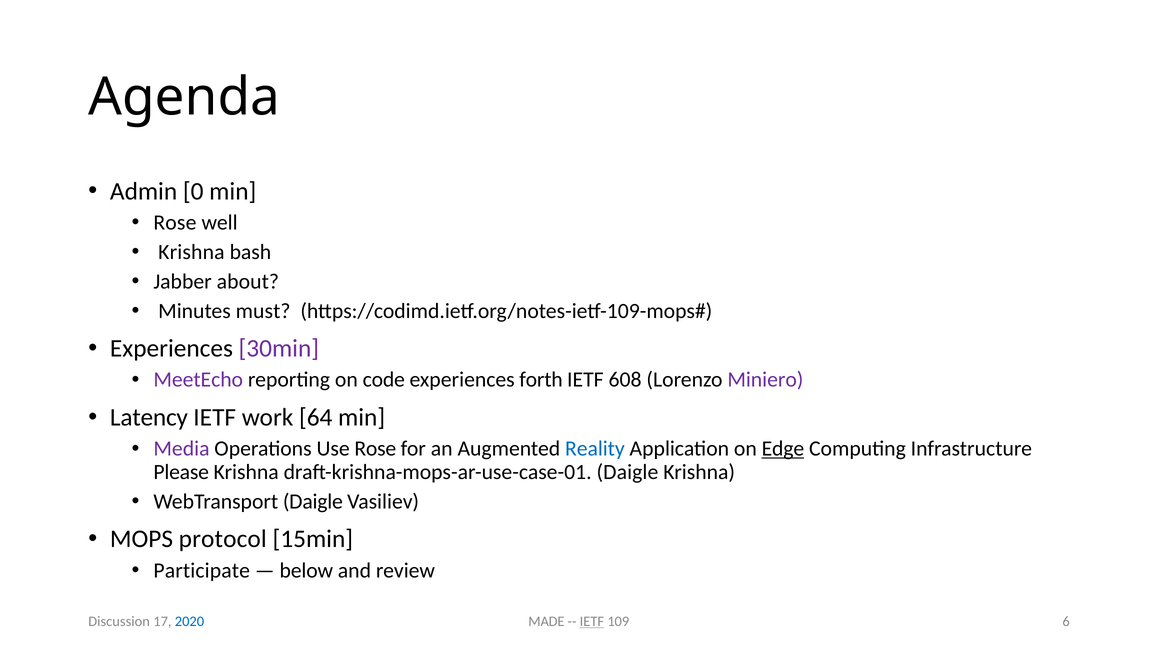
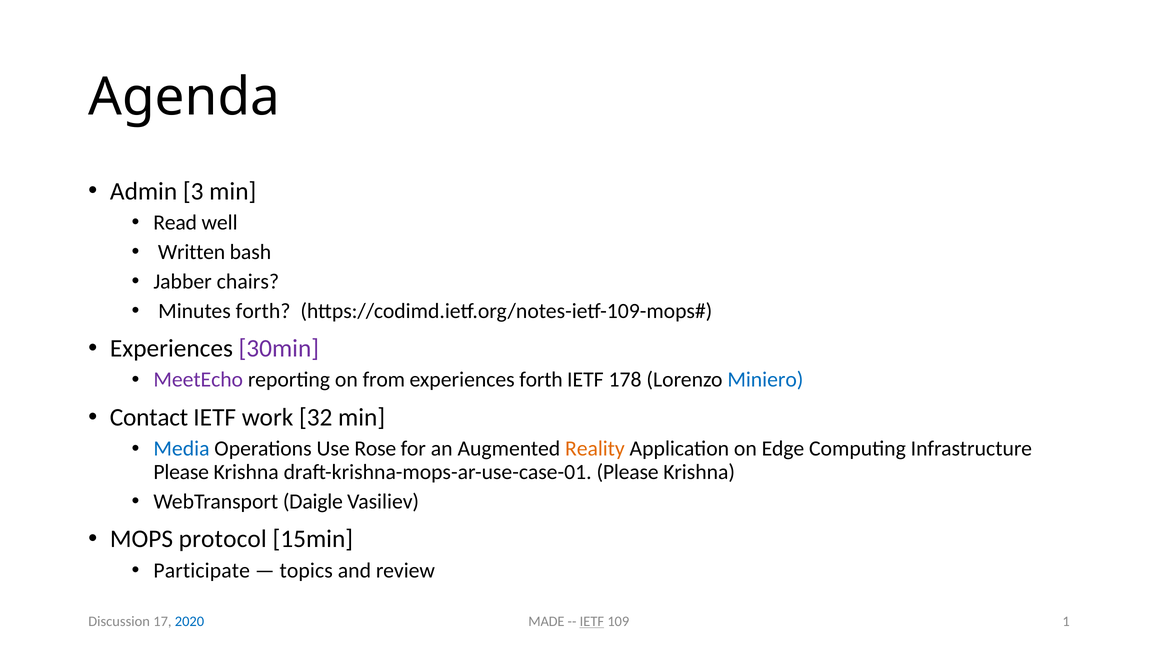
0: 0 -> 3 (193, 191)
Rose: Rose -> Read (175, 223)
Krishna: Krishna -> Written (192, 252)
about: about -> chairs (248, 282)
Minutes must: must -> forth (263, 311)
code: code -> from (384, 380)
608: 608 -> 178 (625, 380)
Miniero colour: purple -> blue (765, 380)
Latency: Latency -> Contact (149, 417)
64: 64 -> 32 (316, 417)
Media colour: purple -> blue (181, 449)
Reality colour: blue -> orange (595, 449)
Edge underline: present -> none (783, 449)
draft-krishna-mops-ar-use-case-01 Daigle: Daigle -> Please (628, 472)
below: below -> topics (306, 571)
6: 6 -> 1 (1066, 622)
